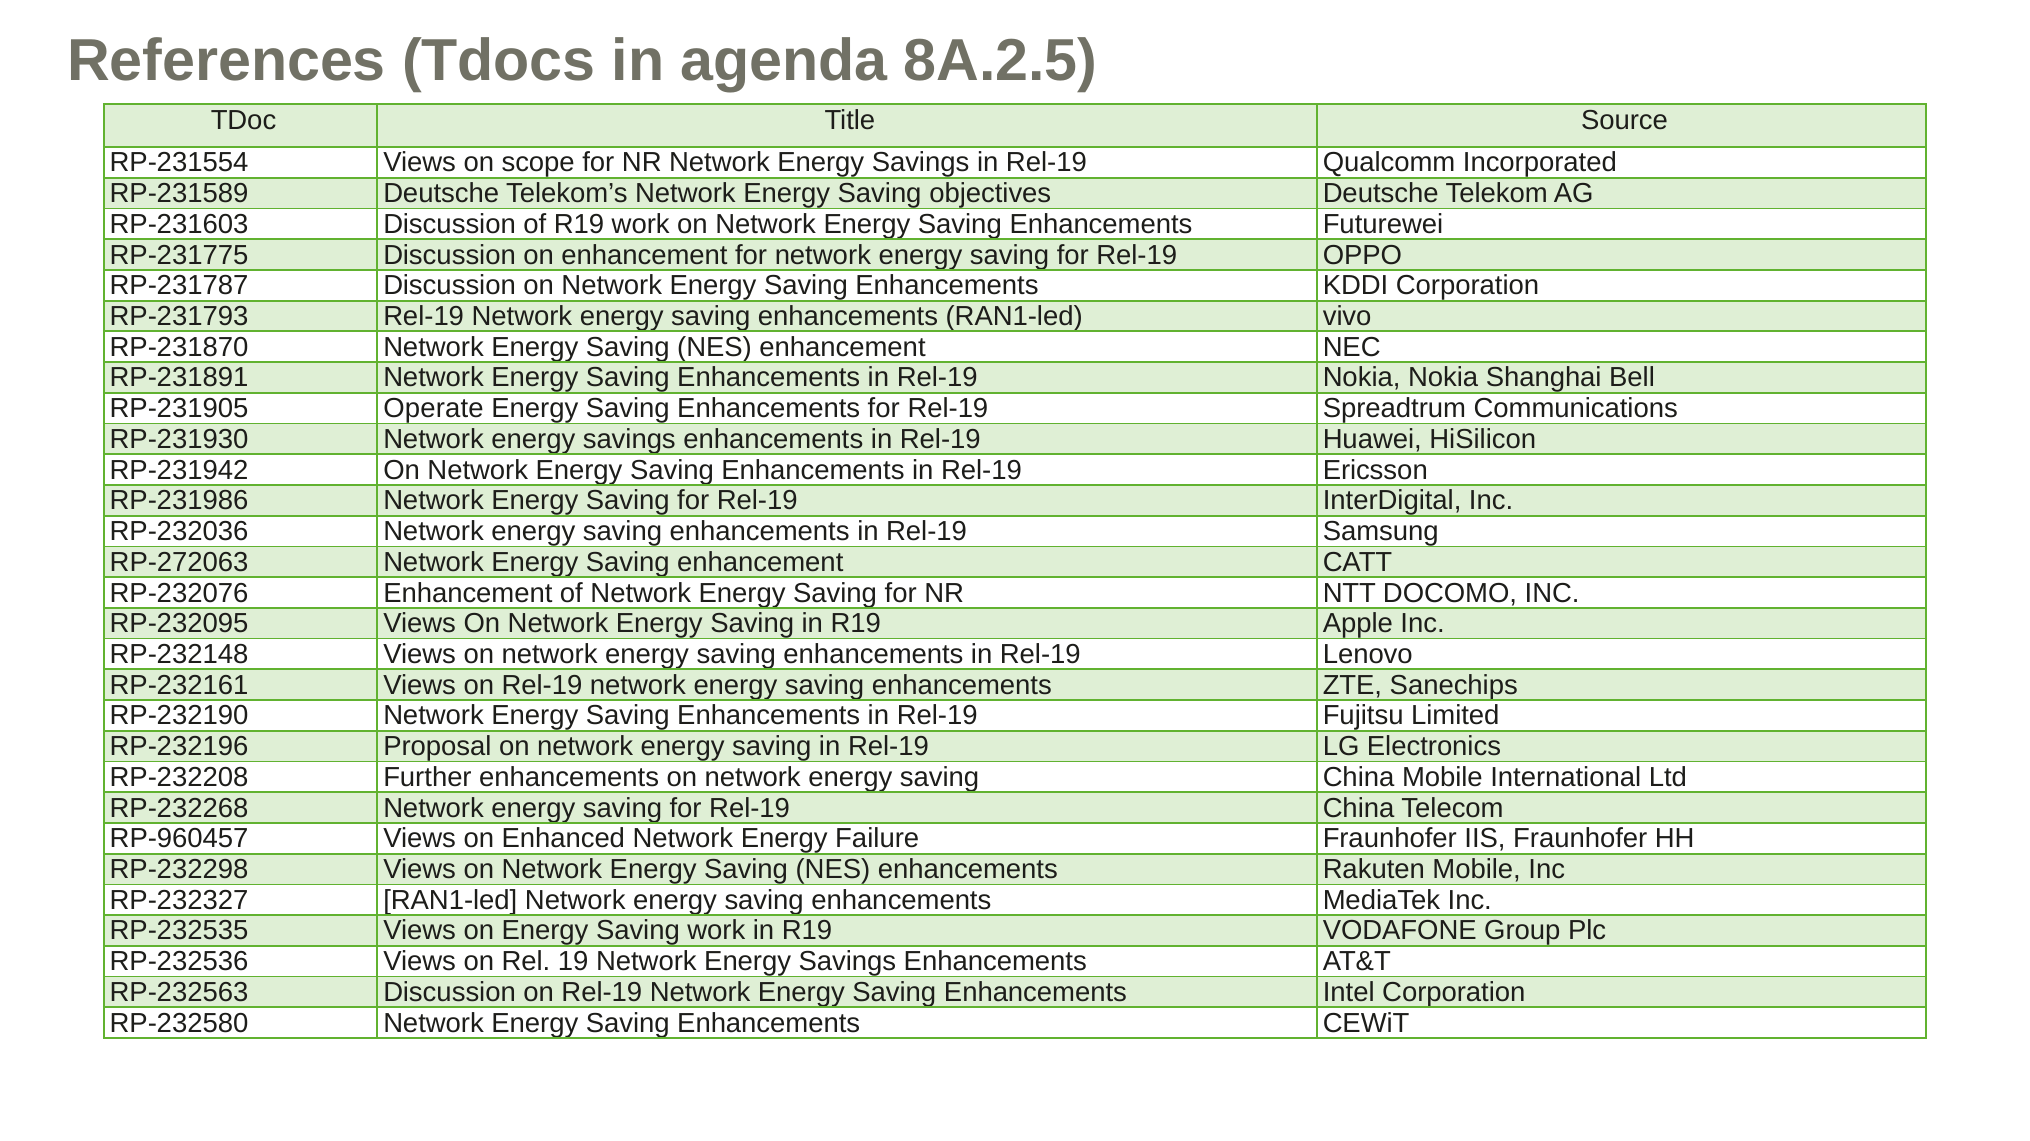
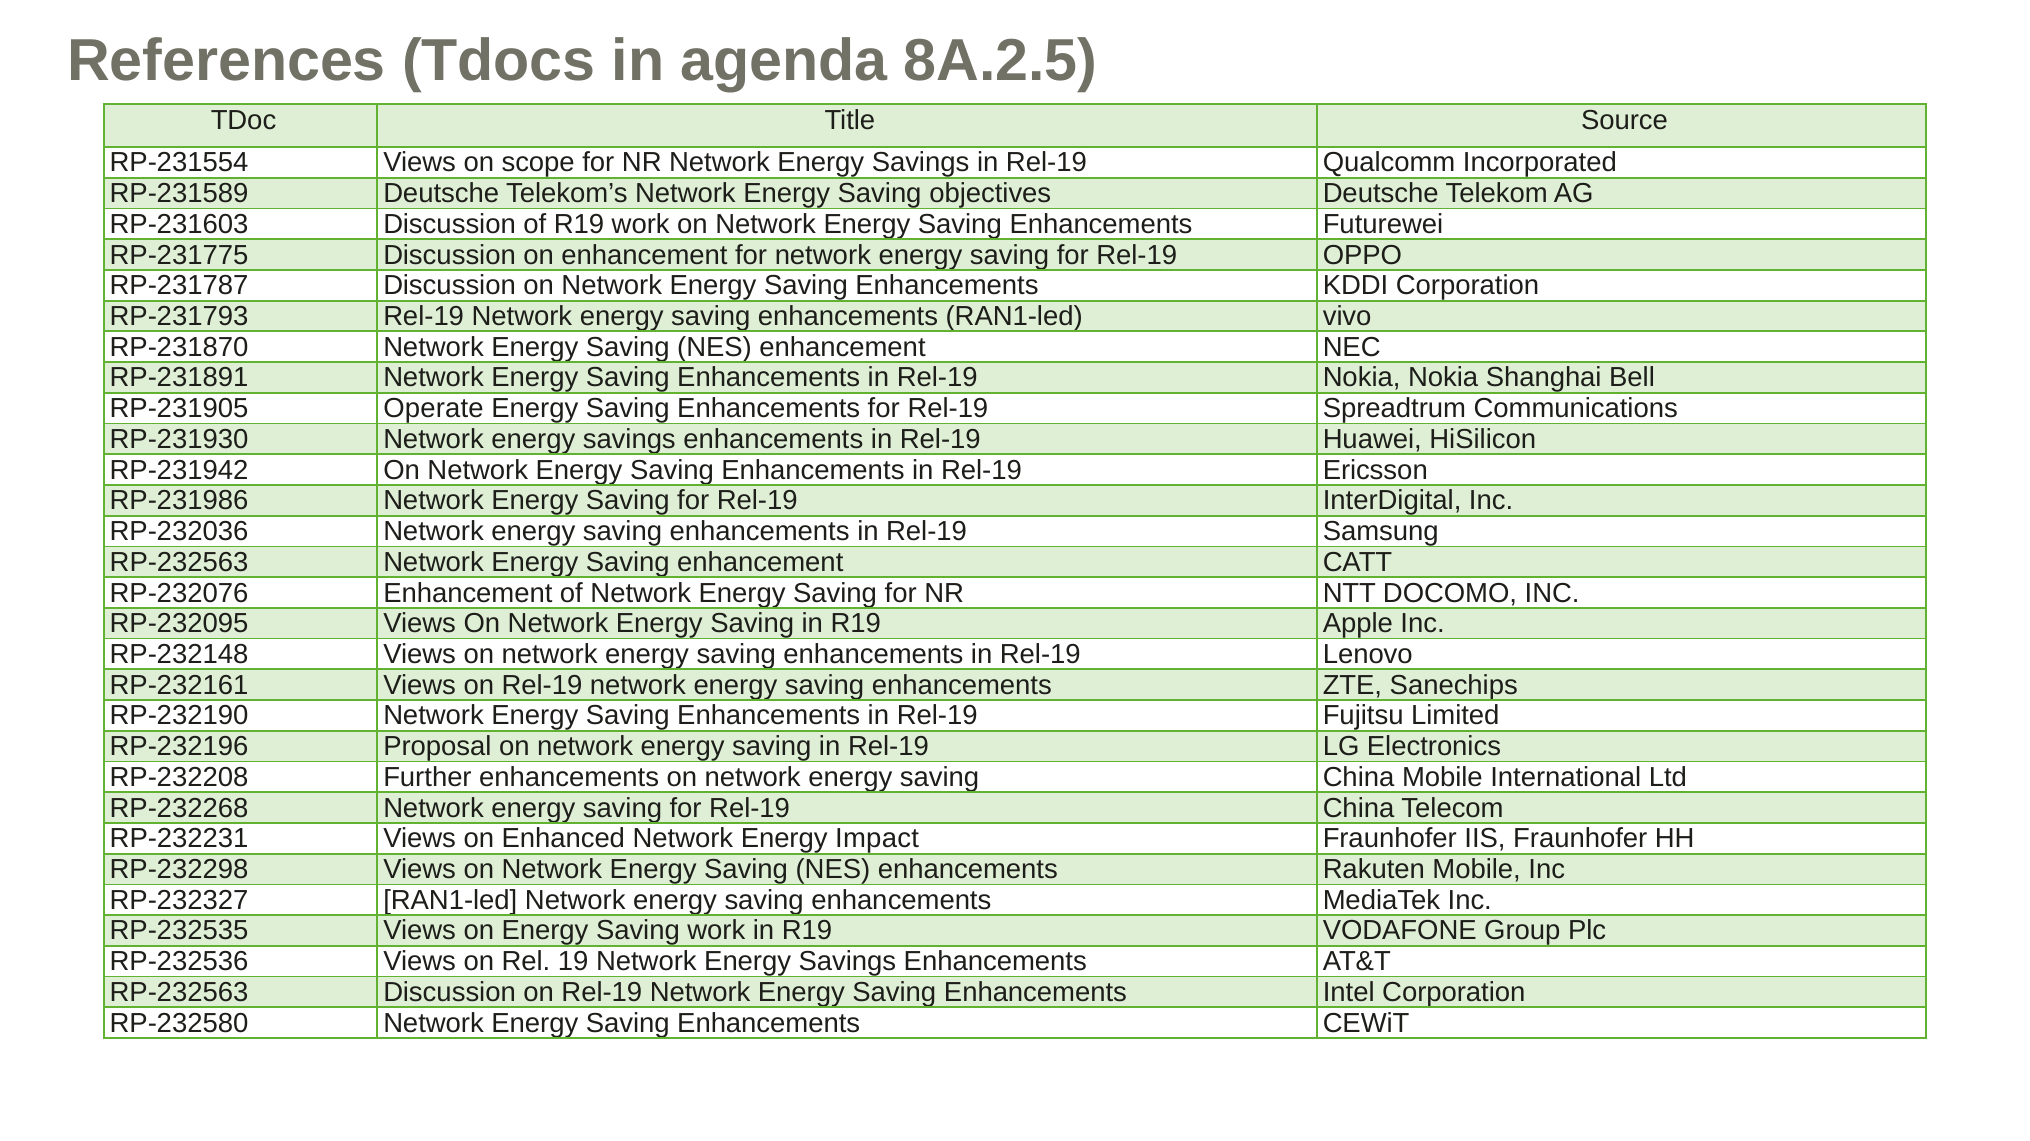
RP-272063: RP-272063 -> RP-232563 (179, 562)
RP-960457: RP-960457 -> RP-232231 (179, 839)
Failure: Failure -> Impact (877, 839)
